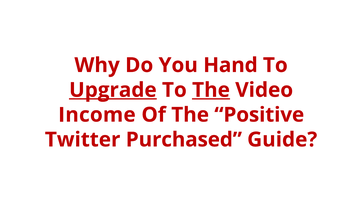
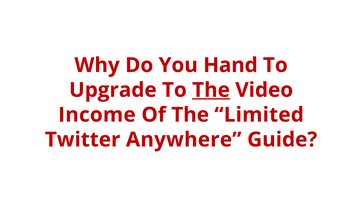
Upgrade underline: present -> none (113, 90)
Positive: Positive -> Limited (259, 115)
Purchased: Purchased -> Anywhere (184, 140)
